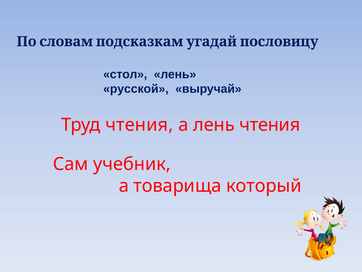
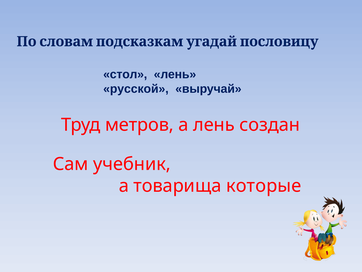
Труд чтения: чтения -> метров (139, 125)
лень чтения: чтения -> создан (270, 125)
который: который -> которые (264, 186)
